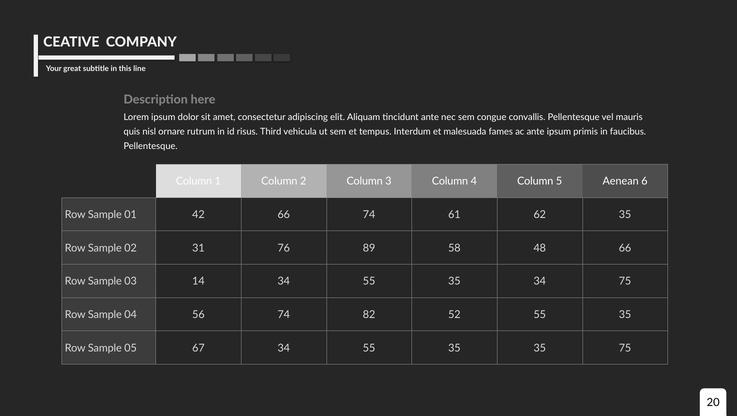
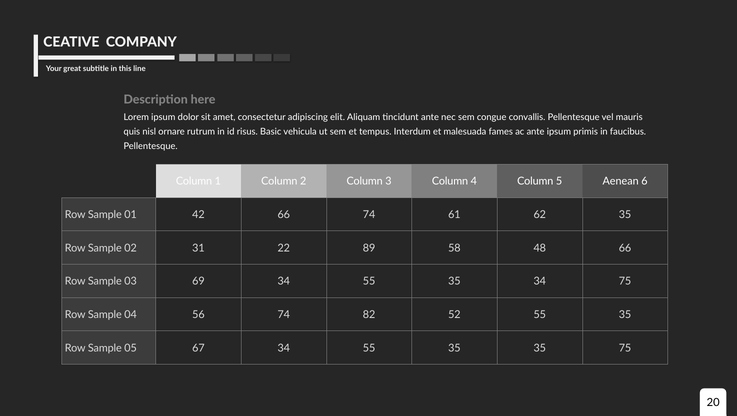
Third: Third -> Basic (271, 131)
76: 76 -> 22 (284, 248)
14: 14 -> 69 (198, 281)
